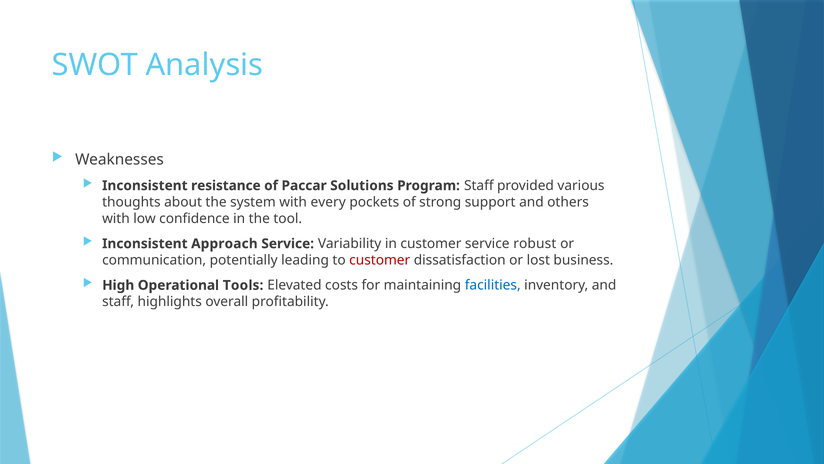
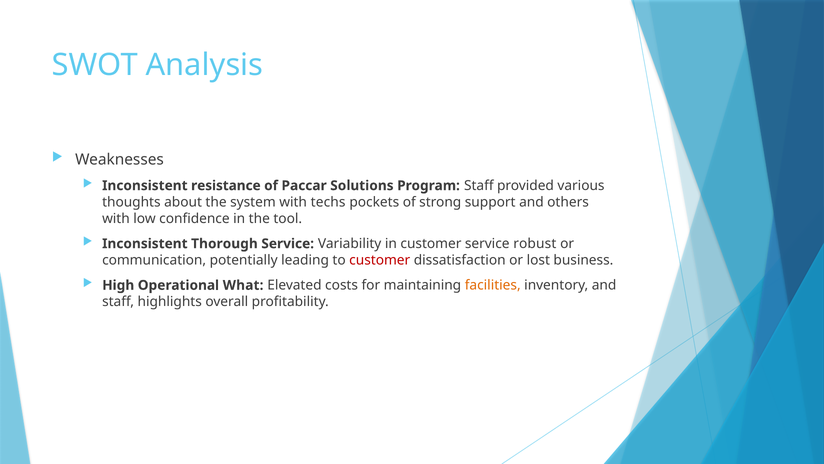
every: every -> techs (328, 202)
Approach: Approach -> Thorough (224, 243)
Tools: Tools -> What (243, 285)
facilities colour: blue -> orange (493, 285)
